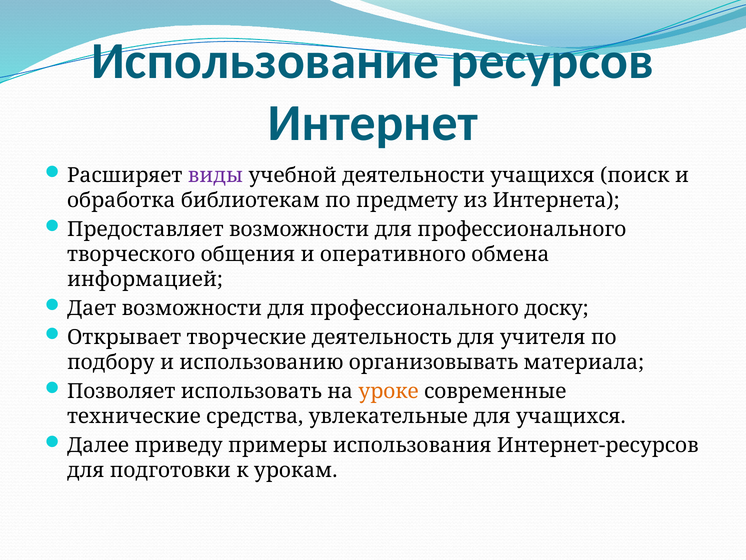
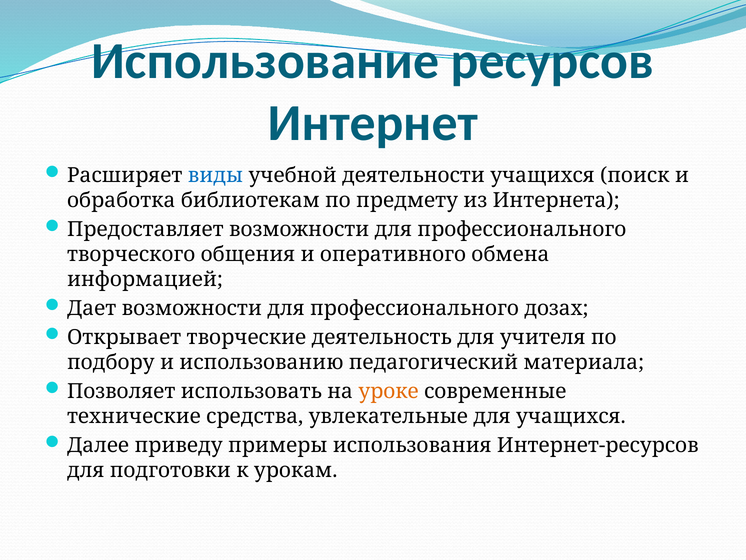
виды colour: purple -> blue (215, 175)
доску: доску -> дозах (556, 308)
организовывать: организовывать -> педагогический (433, 362)
